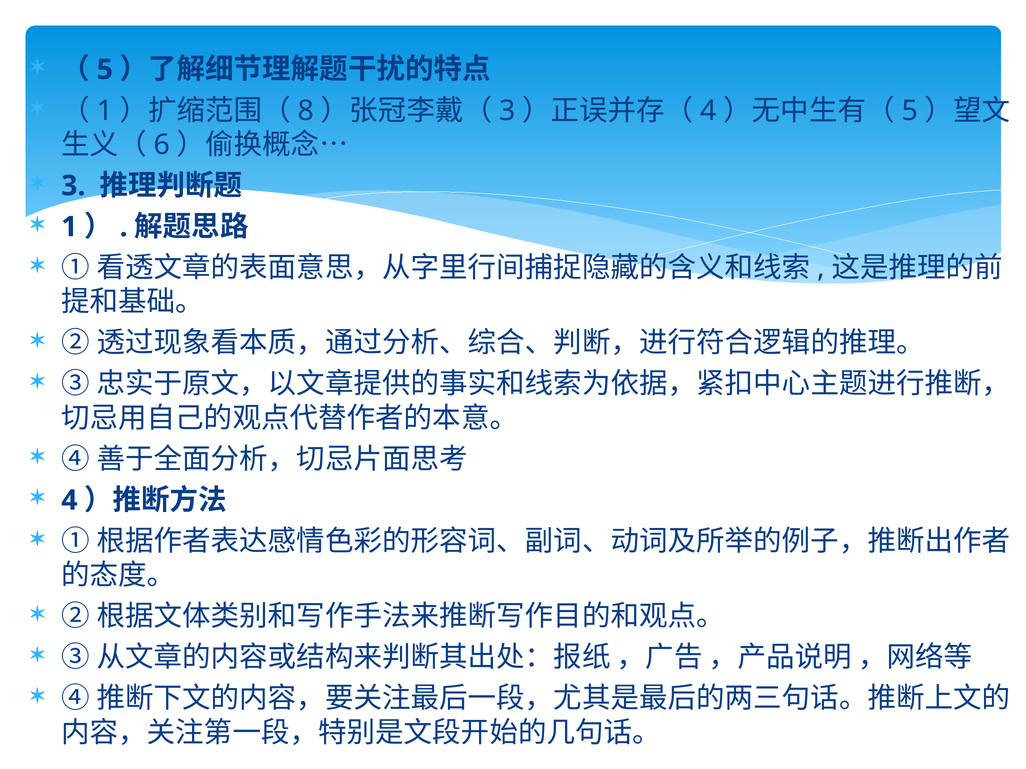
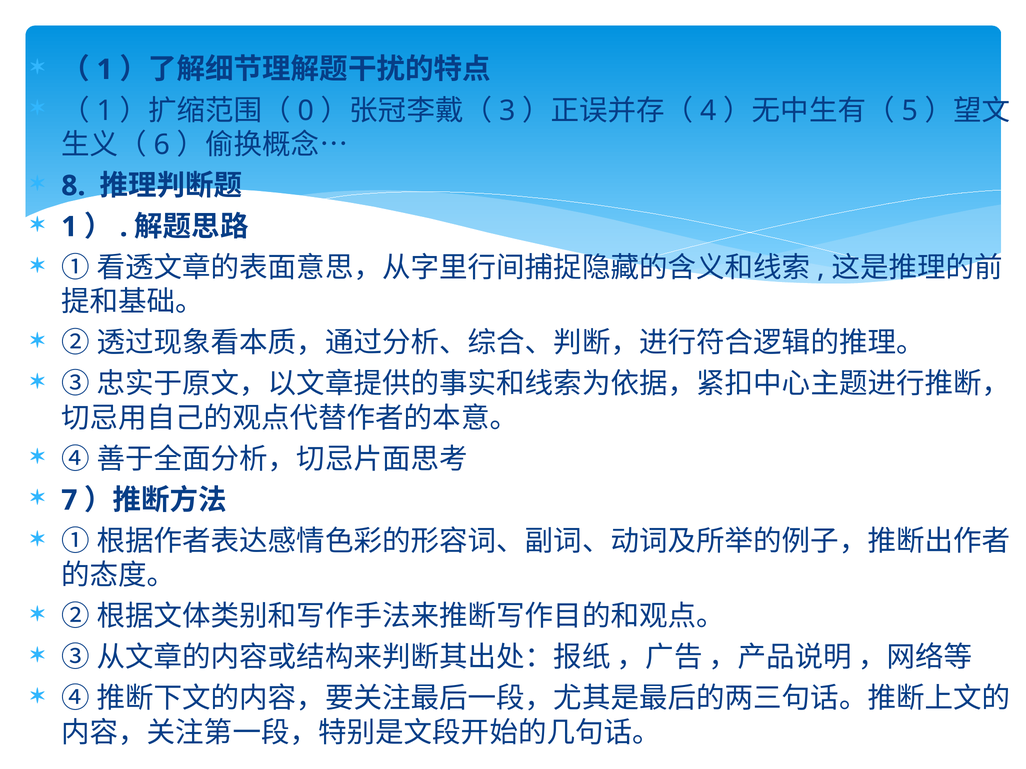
5: 5 -> 1 (105, 70)
8: 8 -> 0 (306, 111)
3: 3 -> 8 (73, 186)
4: 4 -> 7 (69, 501)
